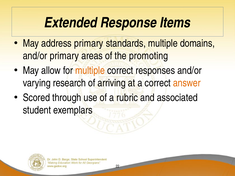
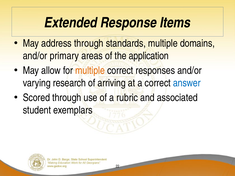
address primary: primary -> through (89, 43)
promoting: promoting -> application (149, 56)
answer colour: orange -> blue (187, 83)
